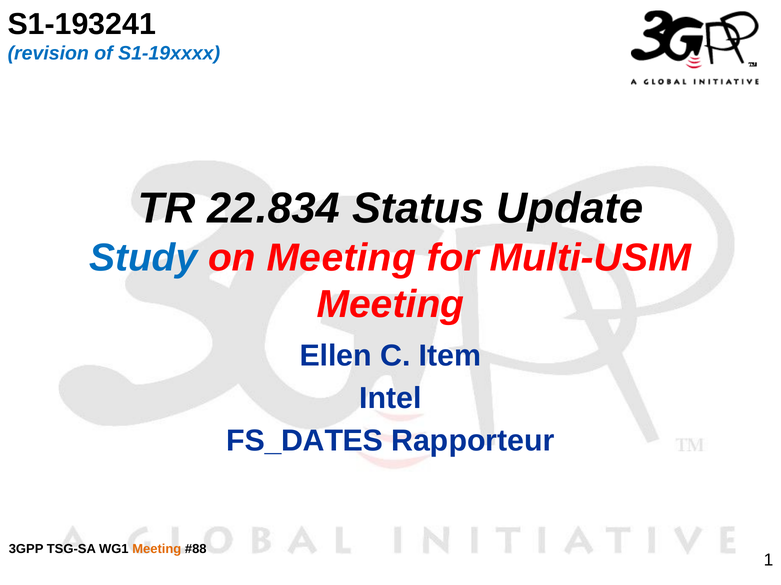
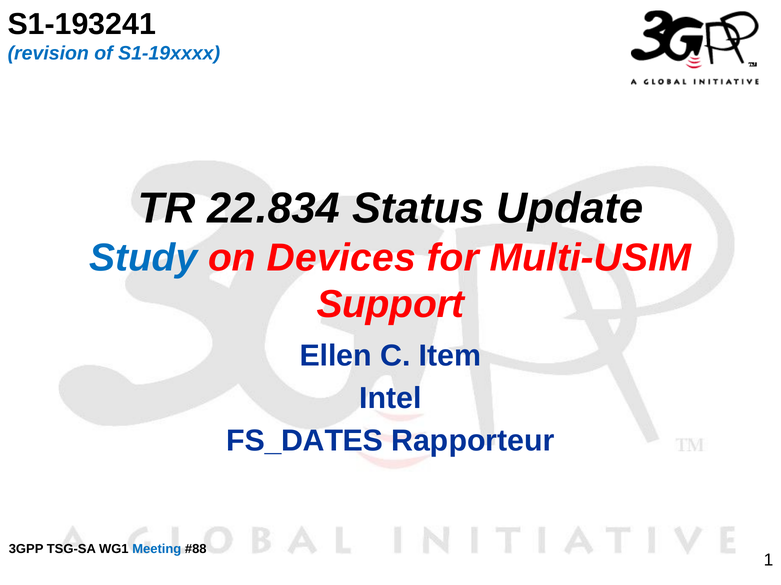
on Meeting: Meeting -> Devices (341, 258)
Meeting: Meeting -> Support (391, 305)
Meeting colour: orange -> blue (157, 550)
